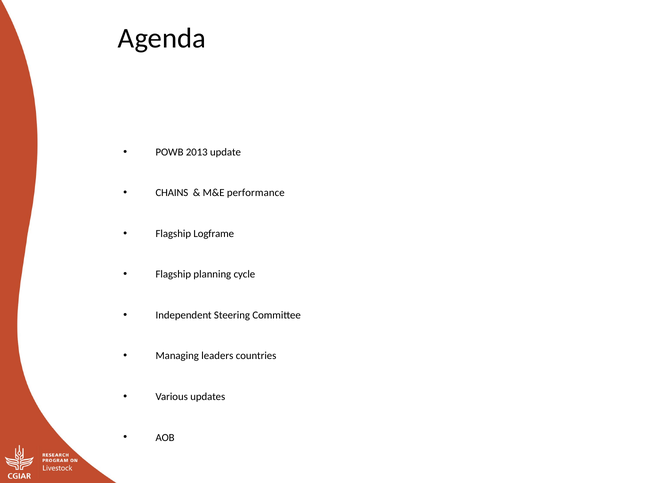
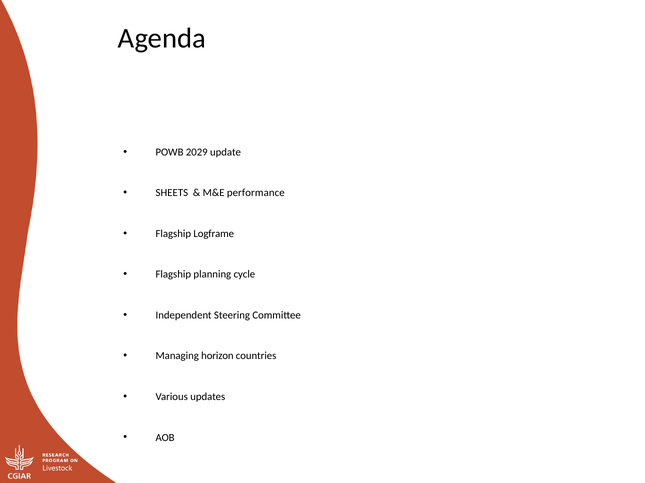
2013: 2013 -> 2029 (197, 152)
CHAINS: CHAINS -> SHEETS (172, 193)
leaders: leaders -> horizon (217, 356)
